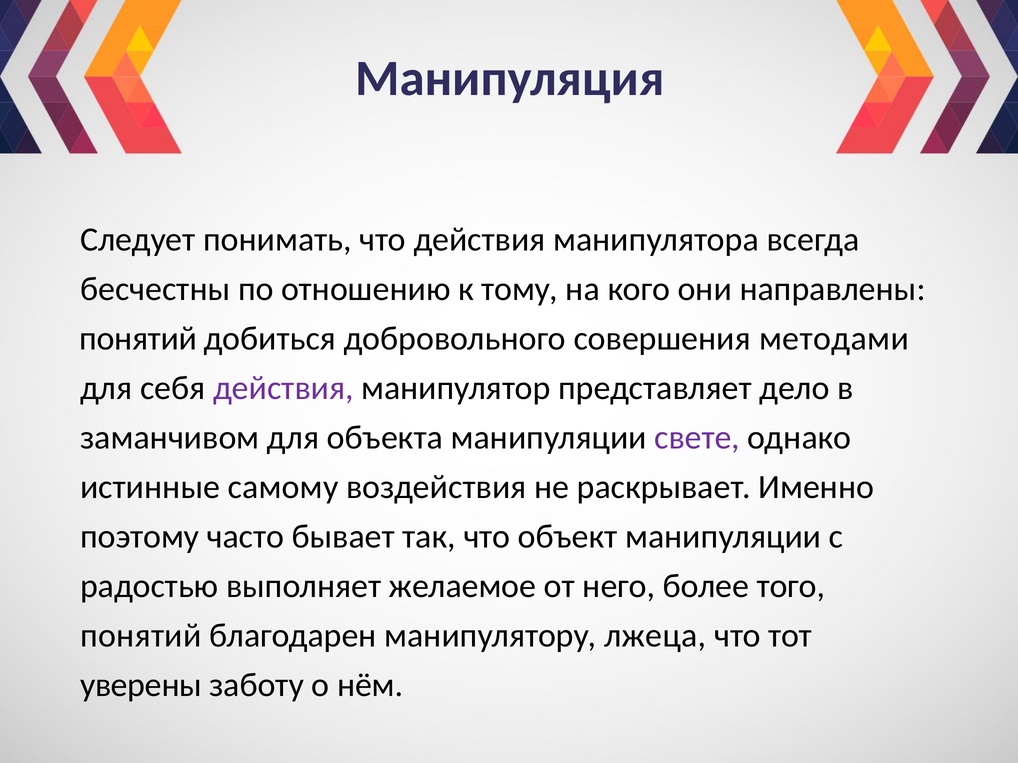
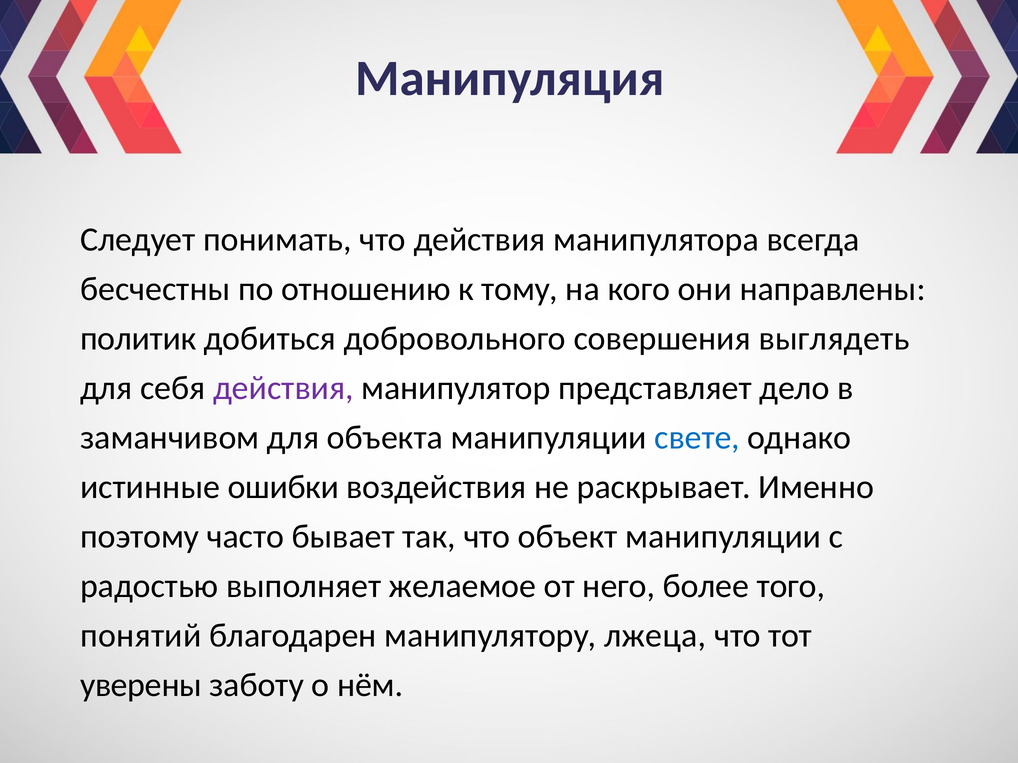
понятий: понятий -> политик (138, 339)
методами: методами -> выглядеть (834, 339)
свете colour: purple -> blue (697, 438)
самому: самому -> ошибки (283, 487)
